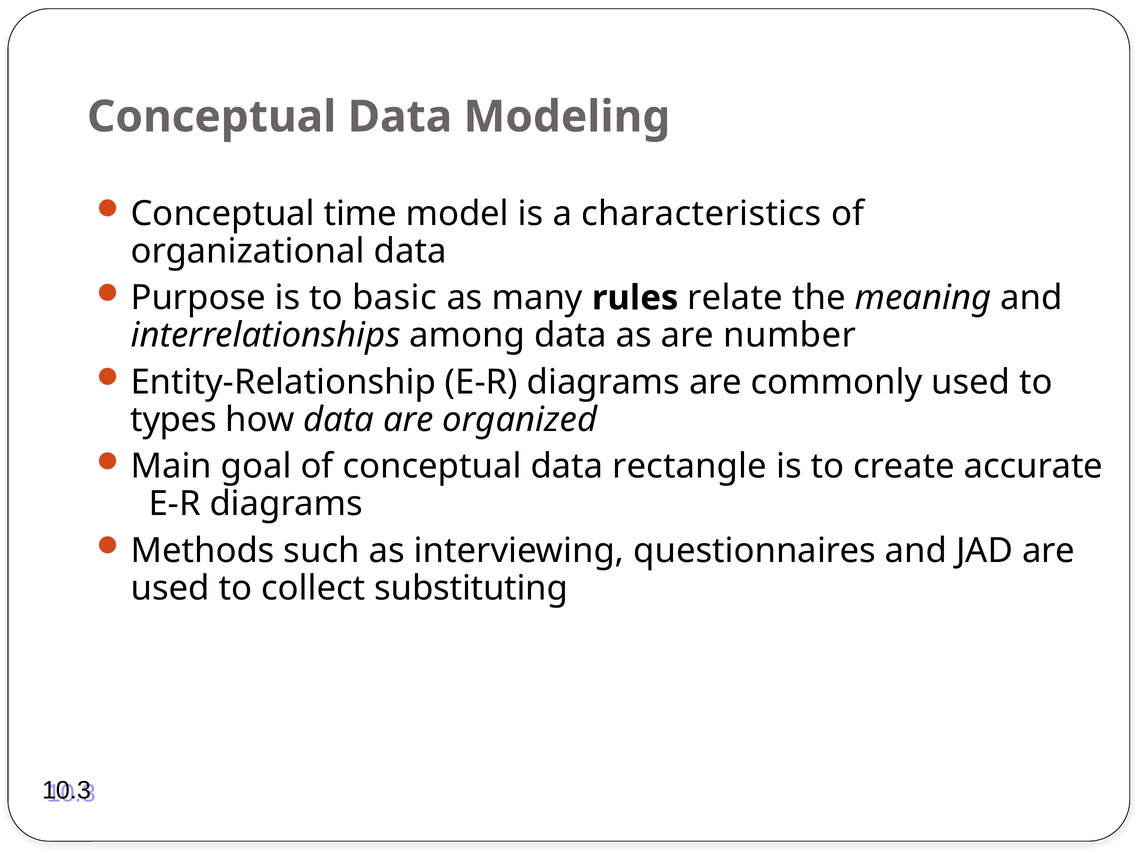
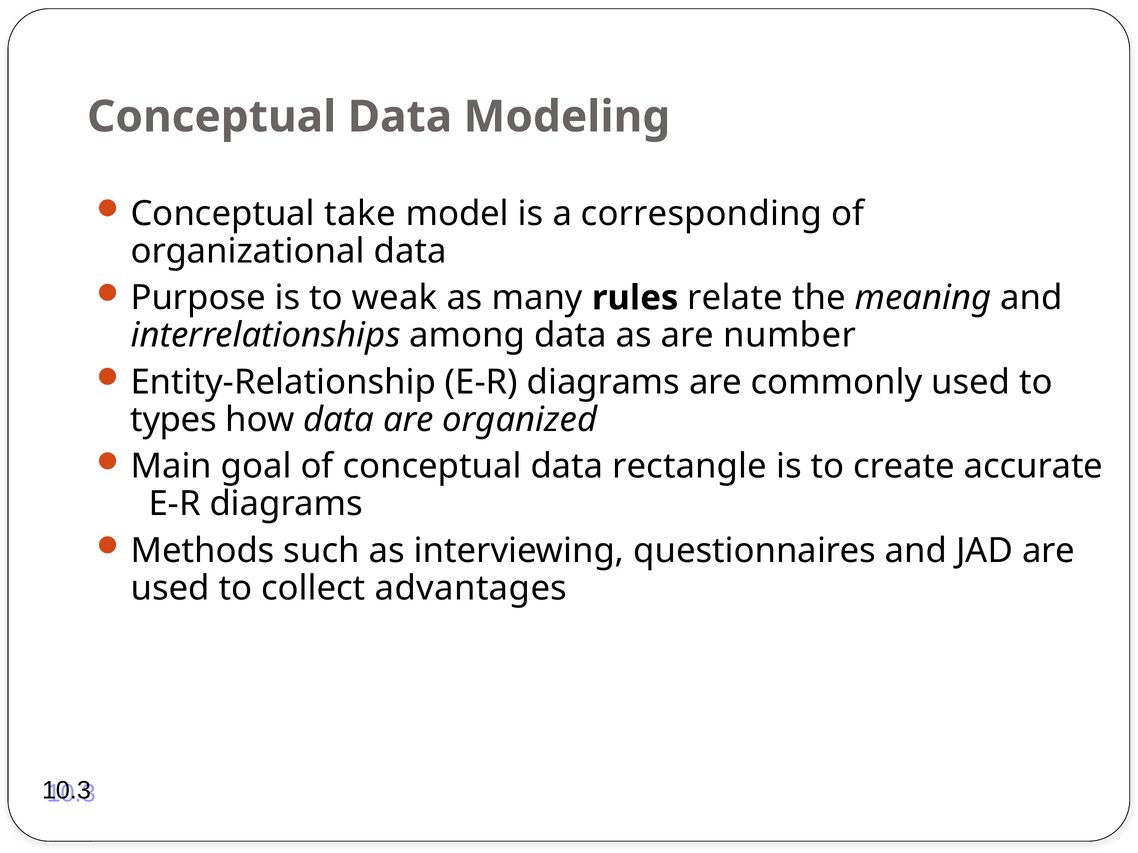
time: time -> take (360, 214)
characteristics: characteristics -> corresponding (702, 214)
basic: basic -> weak (395, 298)
substituting: substituting -> advantages (471, 588)
